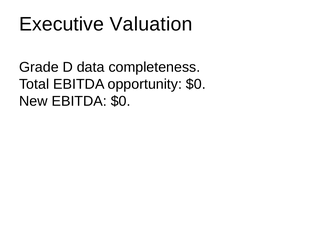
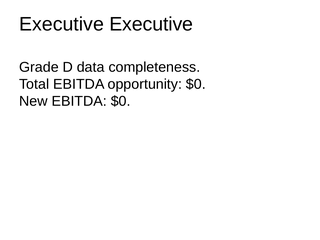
Executive Valuation: Valuation -> Executive (151, 24)
